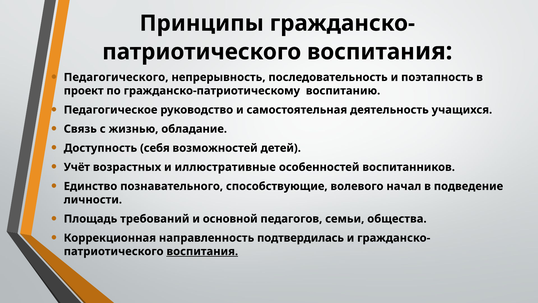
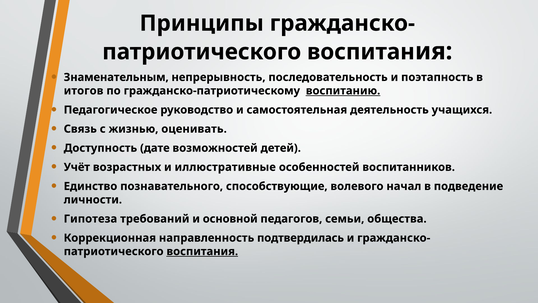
Педагогического: Педагогического -> Знаменательным (116, 77)
проект: проект -> итогов (84, 91)
воспитанию underline: none -> present (343, 91)
обладание: обладание -> оценивать (194, 129)
себя: себя -> дате (155, 148)
Площадь: Площадь -> Гипотеза (90, 219)
